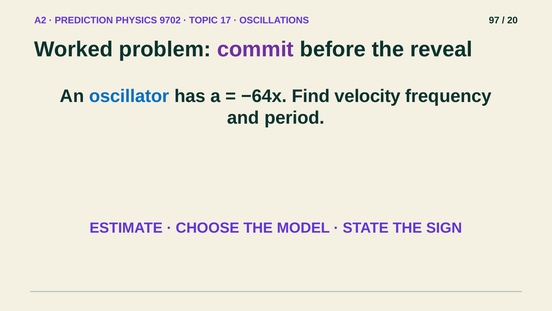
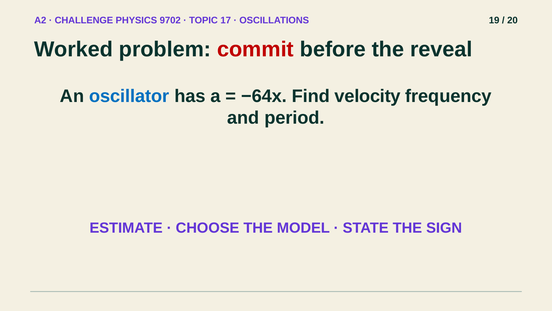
PREDICTION: PREDICTION -> CHALLENGE (84, 20)
97: 97 -> 19 (494, 20)
commit colour: purple -> red (255, 49)
